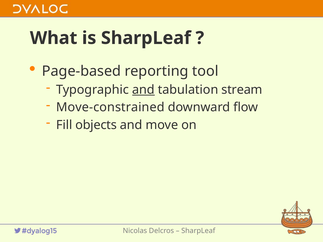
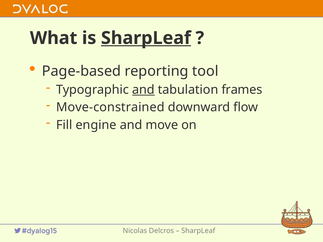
SharpLeaf underline: none -> present (146, 38)
stream: stream -> frames (242, 90)
objects: objects -> engine (96, 125)
